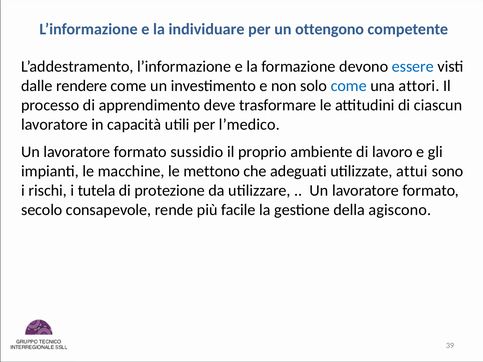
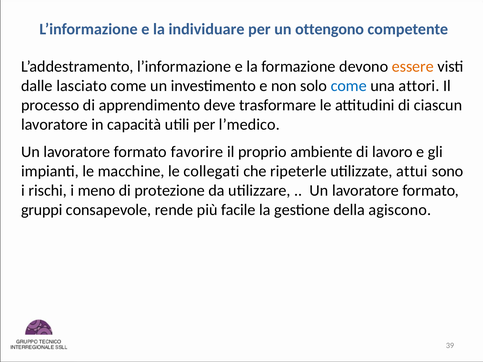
essere colour: blue -> orange (413, 67)
rendere: rendere -> lasciato (82, 86)
sussidio: sussidio -> favorire (197, 152)
mettono: mettono -> collegati (212, 171)
adeguati: adeguati -> ripeterle (299, 171)
tutela: tutela -> meno (97, 191)
secolo: secolo -> gruppi (42, 210)
